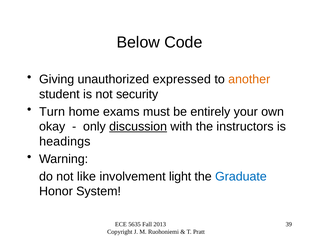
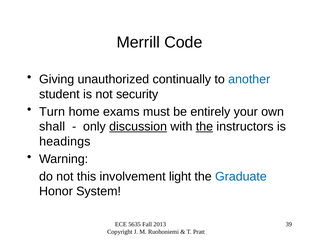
Below: Below -> Merrill (138, 42)
expressed: expressed -> continually (182, 79)
another colour: orange -> blue (249, 79)
okay: okay -> shall (52, 126)
the underline: none -> present (204, 126)
like: like -> this (87, 176)
